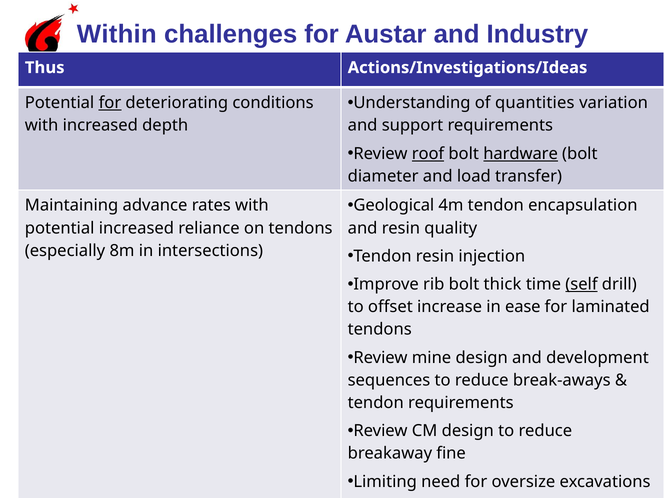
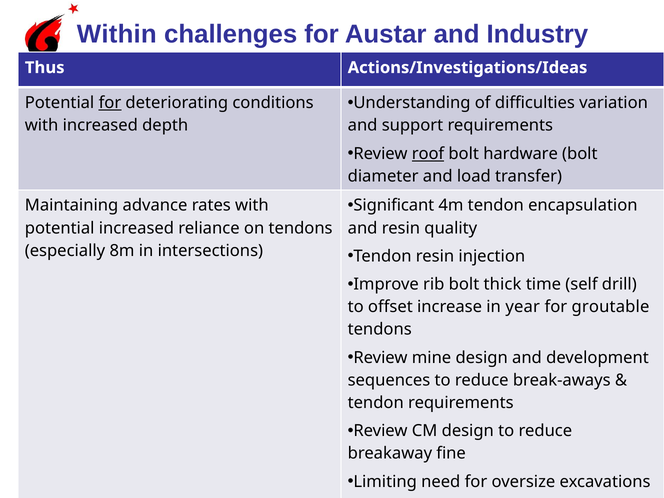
quantities: quantities -> difficulties (535, 103)
hardware underline: present -> none (521, 154)
Geological: Geological -> Significant (394, 205)
self underline: present -> none (581, 284)
ease: ease -> year (523, 307)
laminated: laminated -> groutable (610, 307)
